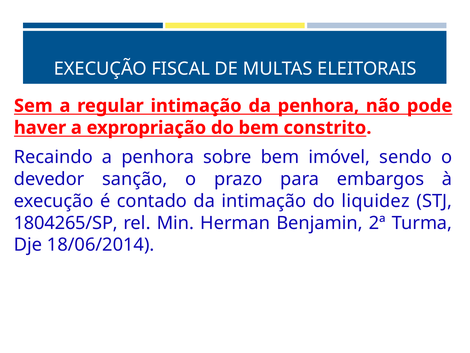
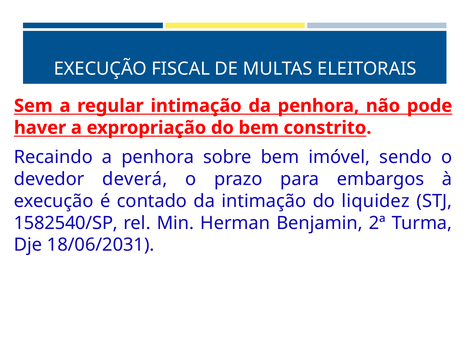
sanção: sanção -> deverá (135, 179)
1804265/SP: 1804265/SP -> 1582540/SP (66, 223)
18/06/2014: 18/06/2014 -> 18/06/2031 (101, 245)
